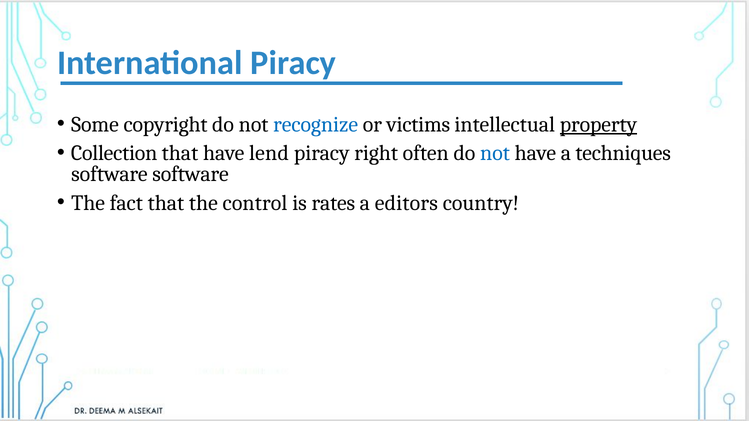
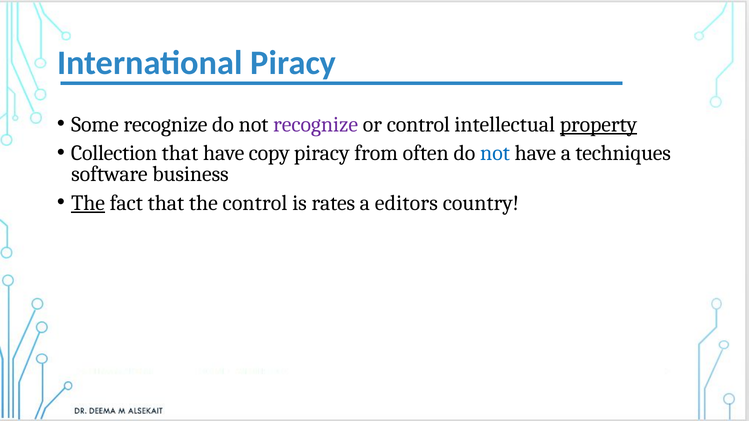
Some copyright: copyright -> recognize (166, 125)
recognize colour: blue -> purple (316, 125)
or victims: victims -> control (418, 125)
lend: lend -> copy (269, 153)
right: right -> from (376, 153)
software software: software -> business (191, 174)
The underline: none -> present (88, 203)
